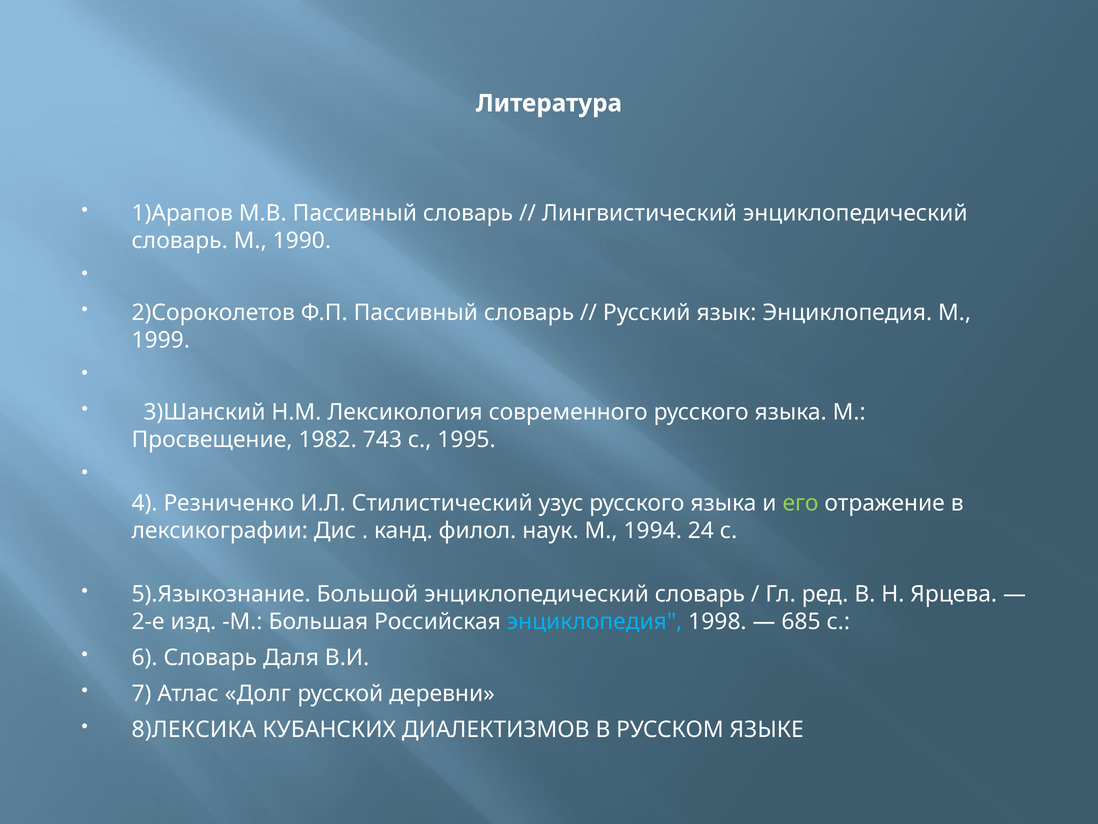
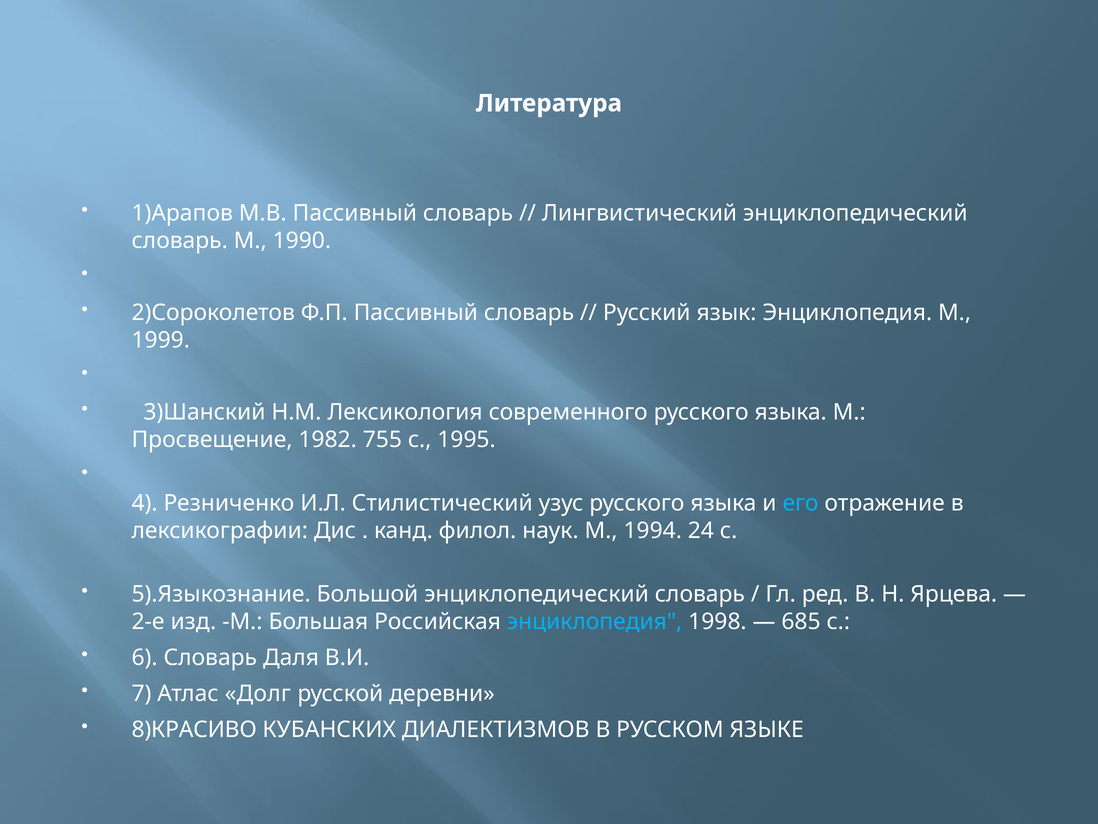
743: 743 -> 755 (382, 439)
его colour: light green -> light blue (801, 503)
8)ЛЕКСИКА: 8)ЛЕКСИКА -> 8)КРАСИВО (194, 729)
